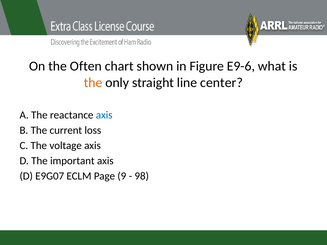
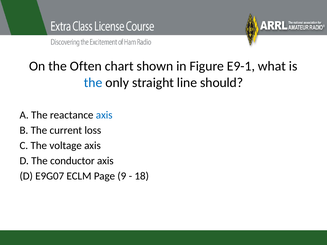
E9-6: E9-6 -> E9-1 (241, 66)
the colour: orange -> blue (93, 83)
center: center -> should (222, 83)
important: important -> conductor (72, 161)
98: 98 -> 18 (142, 176)
